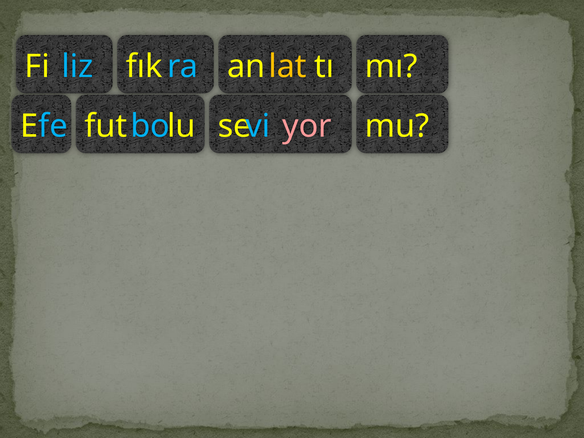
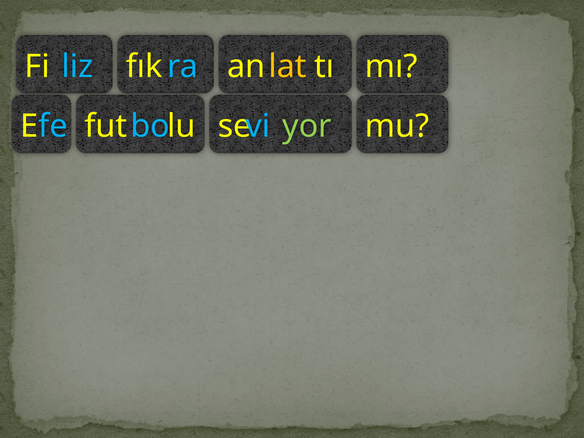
yor colour: pink -> light green (307, 126)
